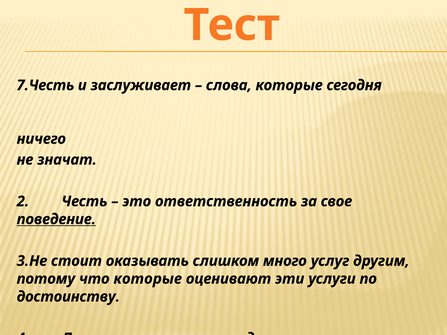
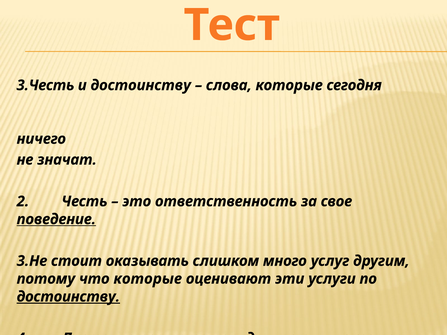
7.Честь: 7.Честь -> 3.Честь (45, 85)
и заслуживает: заслуживает -> достоинству (141, 85)
достоинству underline: none -> present (68, 297)
